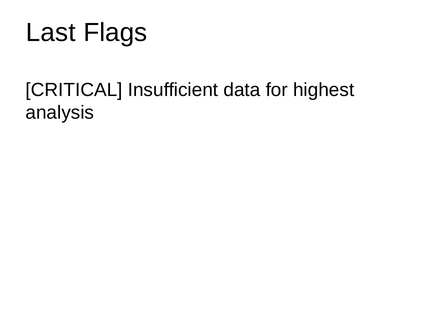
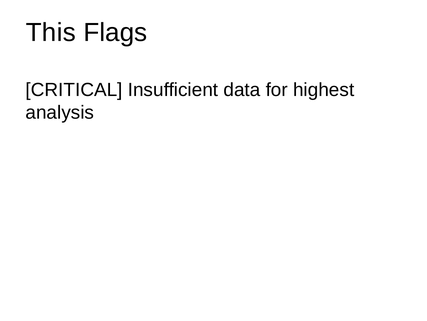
Last: Last -> This (51, 32)
